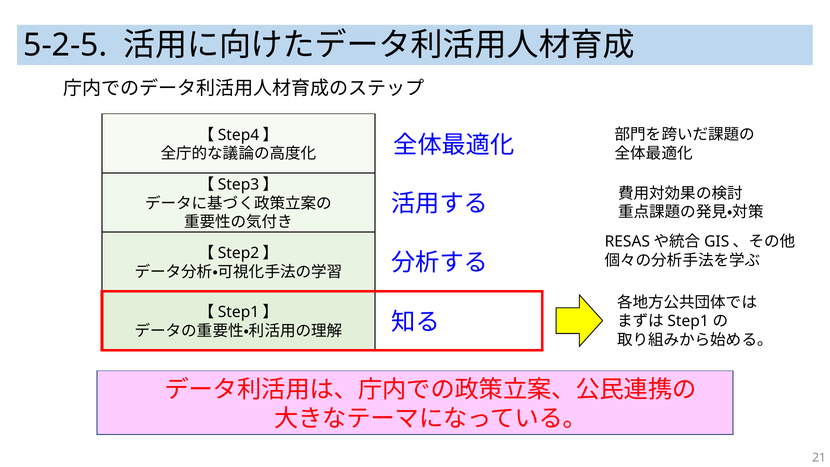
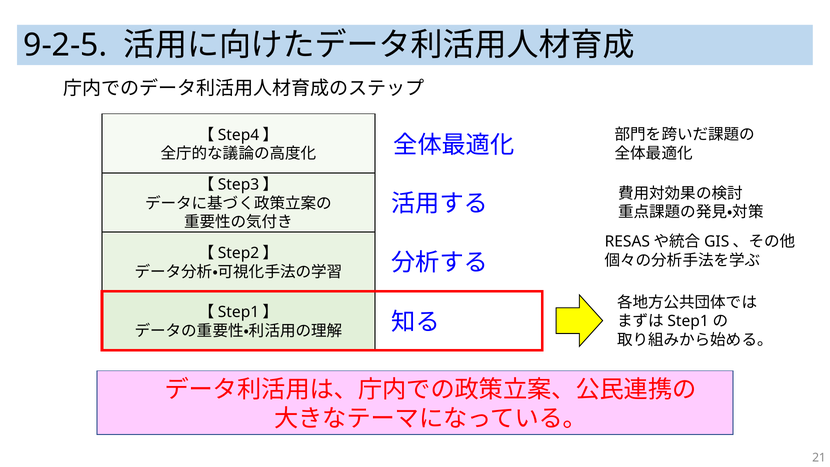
5-2-5: 5-2-5 -> 9-2-5 (65, 45)
